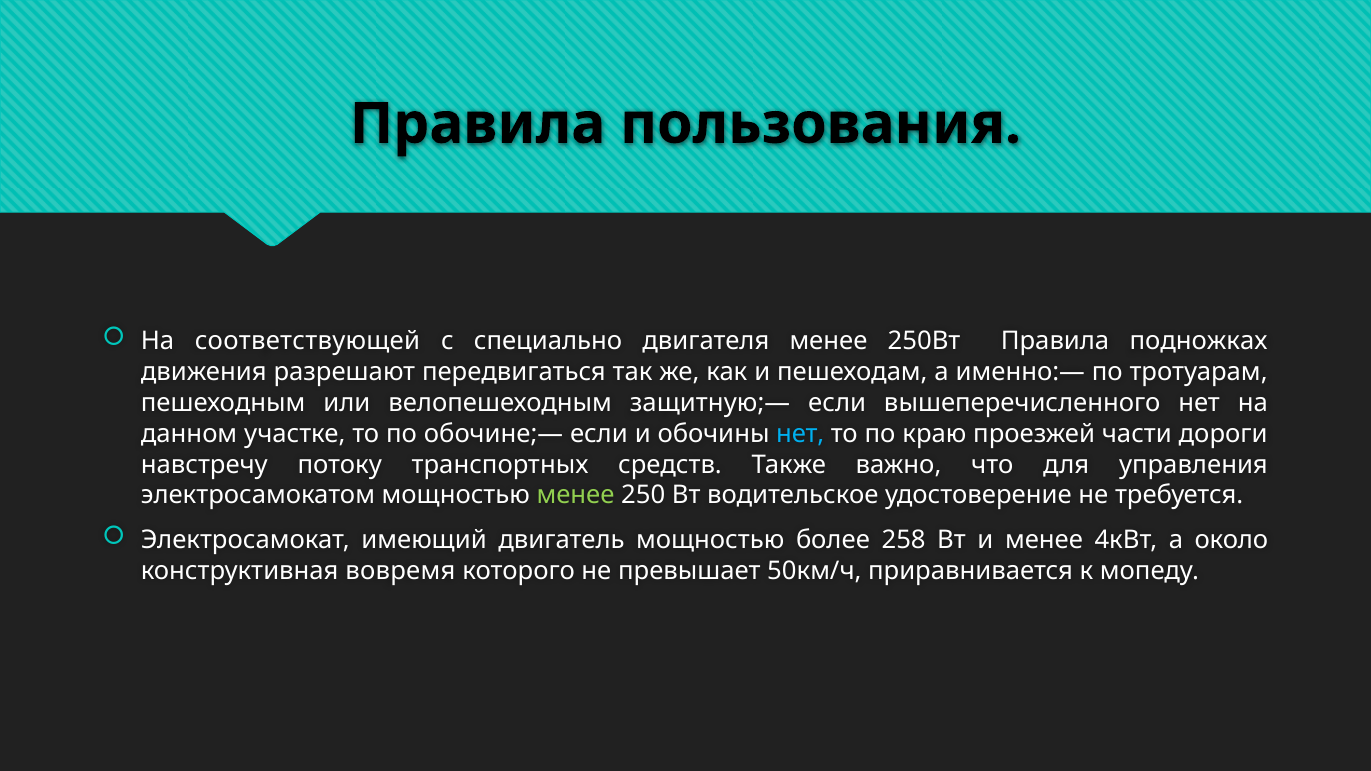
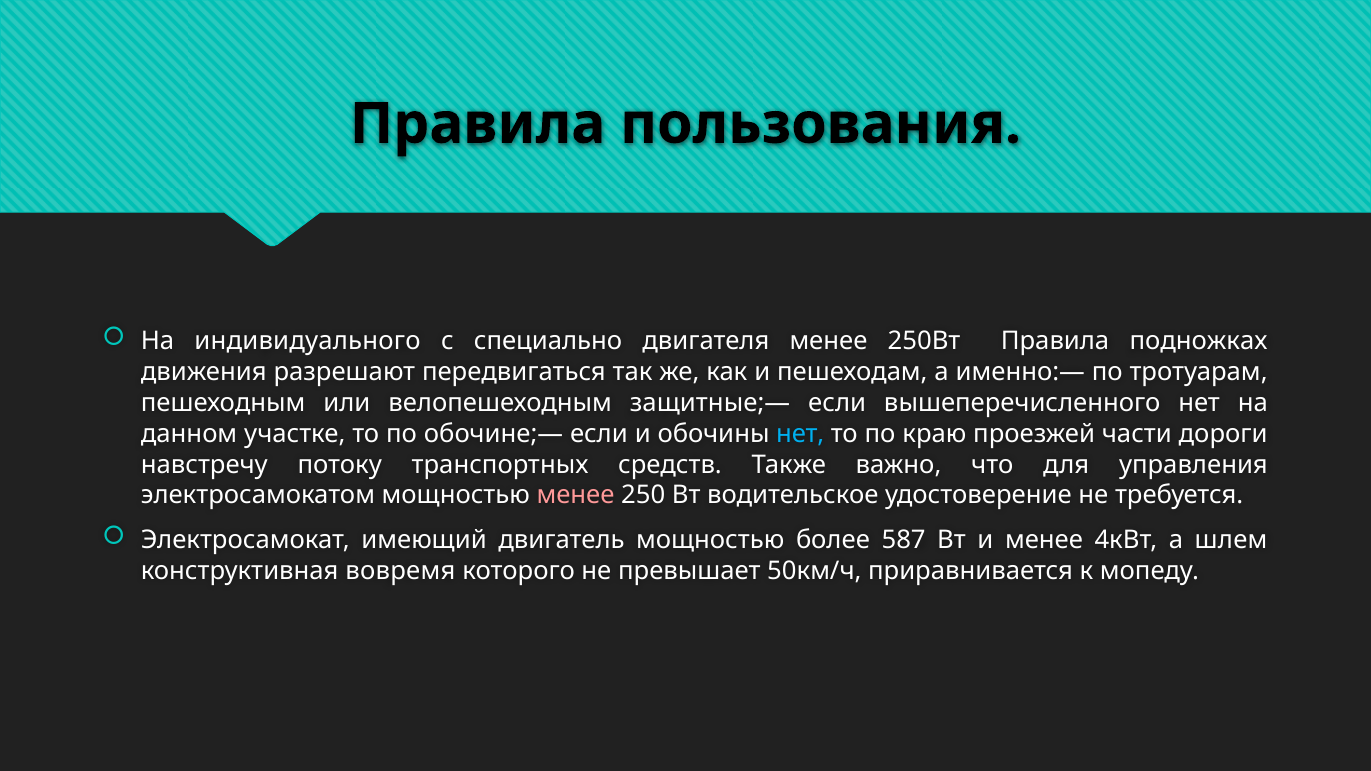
соответствующей: соответствующей -> индивидуального (307, 341)
защитную;—: защитную;— -> защитные;— (710, 403)
менее colour: light green -> pink (576, 496)
258: 258 -> 587 (904, 540)
около: около -> шлем (1231, 540)
